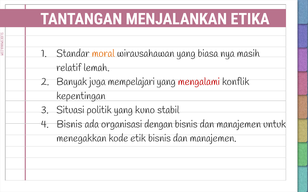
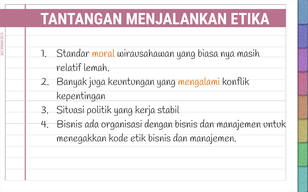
mempelajari: mempelajari -> keuntungan (131, 82)
mengalami colour: red -> orange (199, 82)
kuno: kuno -> kerja (145, 110)
